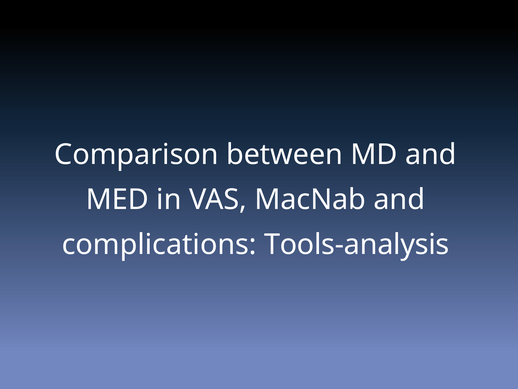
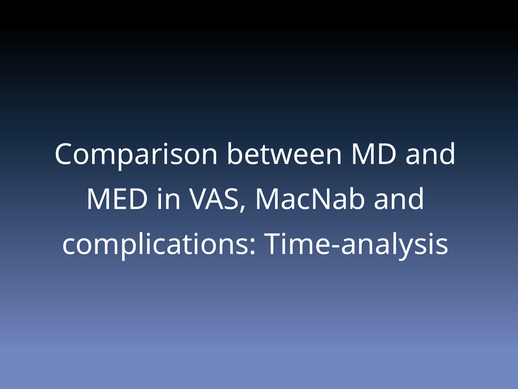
Tools-analysis: Tools-analysis -> Time-analysis (357, 244)
